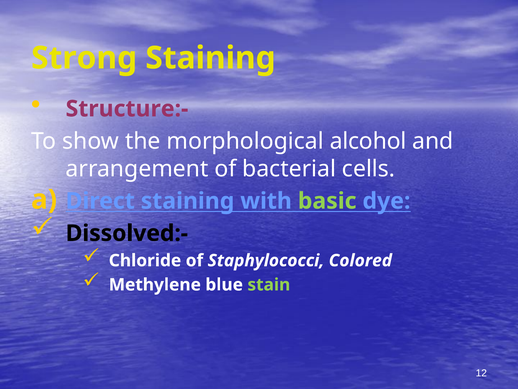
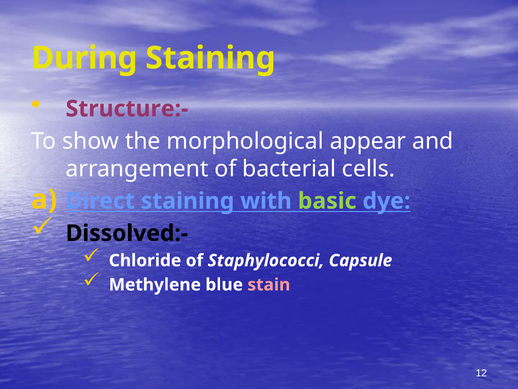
Strong: Strong -> During (84, 58)
alcohol: alcohol -> appear (368, 141)
Colored: Colored -> Capsule (360, 260)
stain colour: light green -> pink (269, 284)
